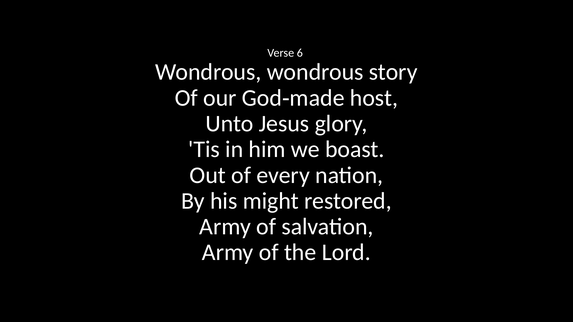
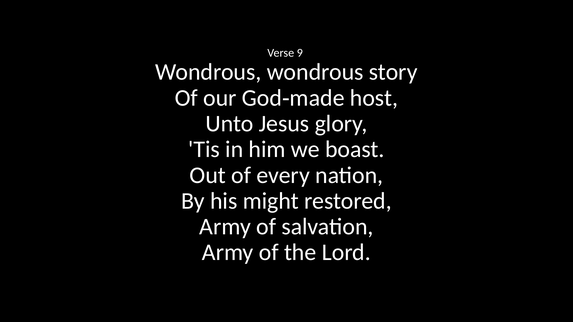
6: 6 -> 9 (300, 53)
